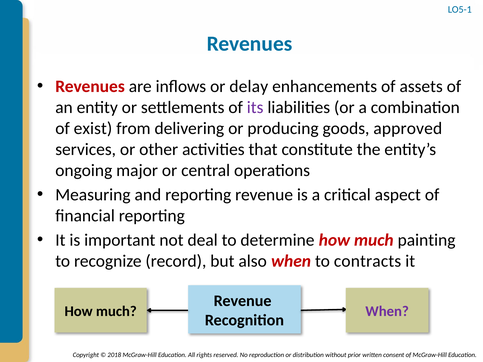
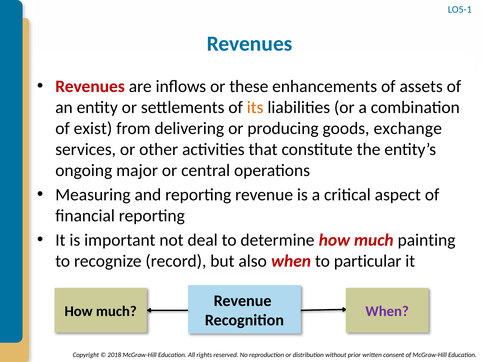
delay: delay -> these (249, 87)
its colour: purple -> orange (255, 108)
approved: approved -> exchange (408, 129)
contracts: contracts -> particular (368, 261)
